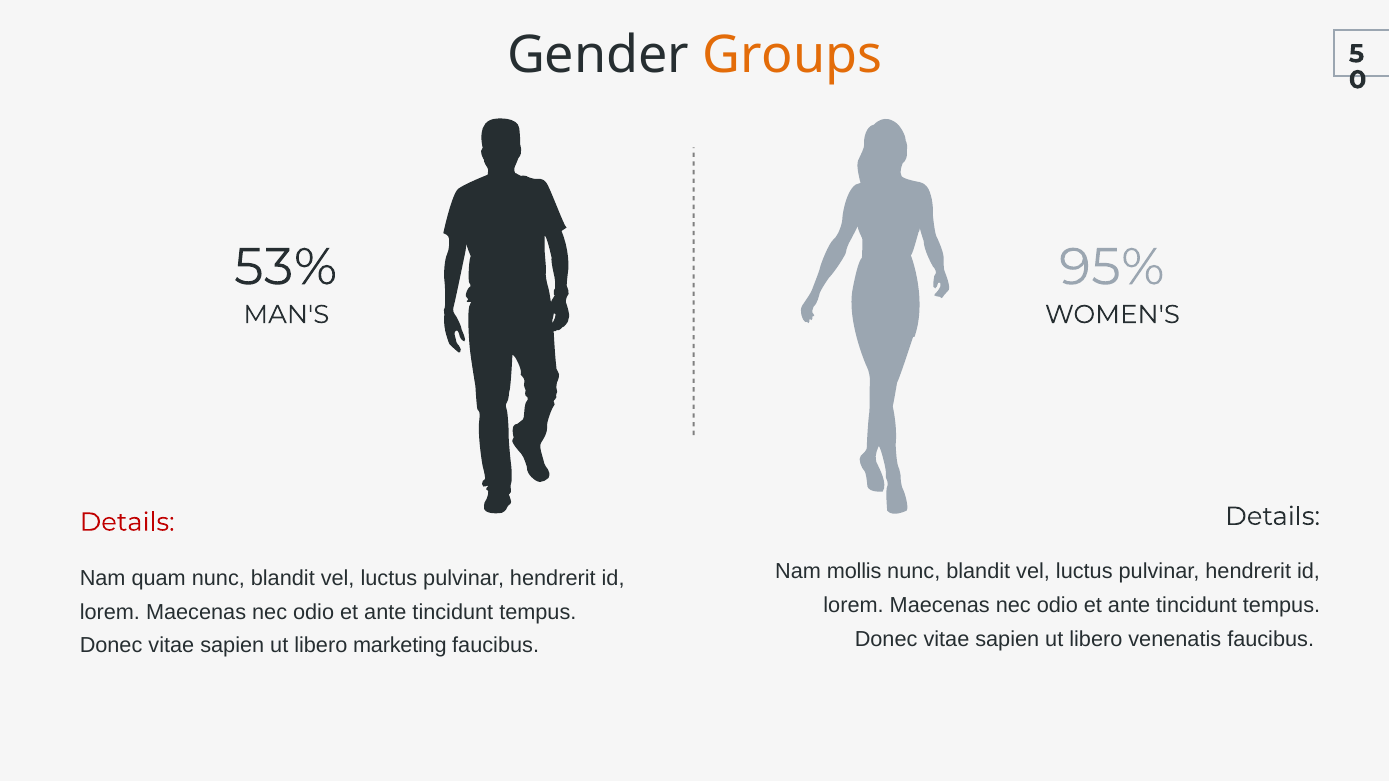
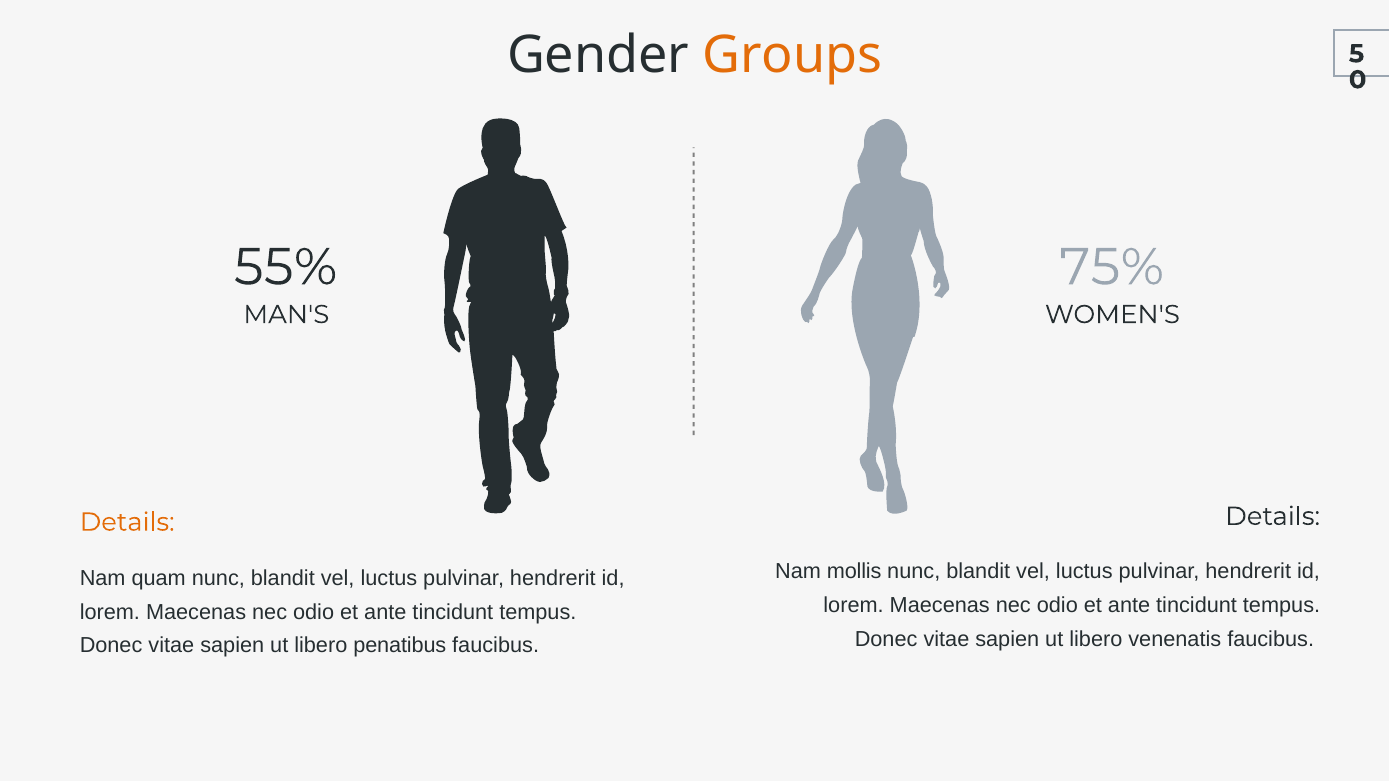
53%: 53% -> 55% (286, 267)
95%: 95% -> 75% (1112, 267)
Details colour: red -> orange (127, 522)
marketing: marketing -> penatibus (400, 646)
